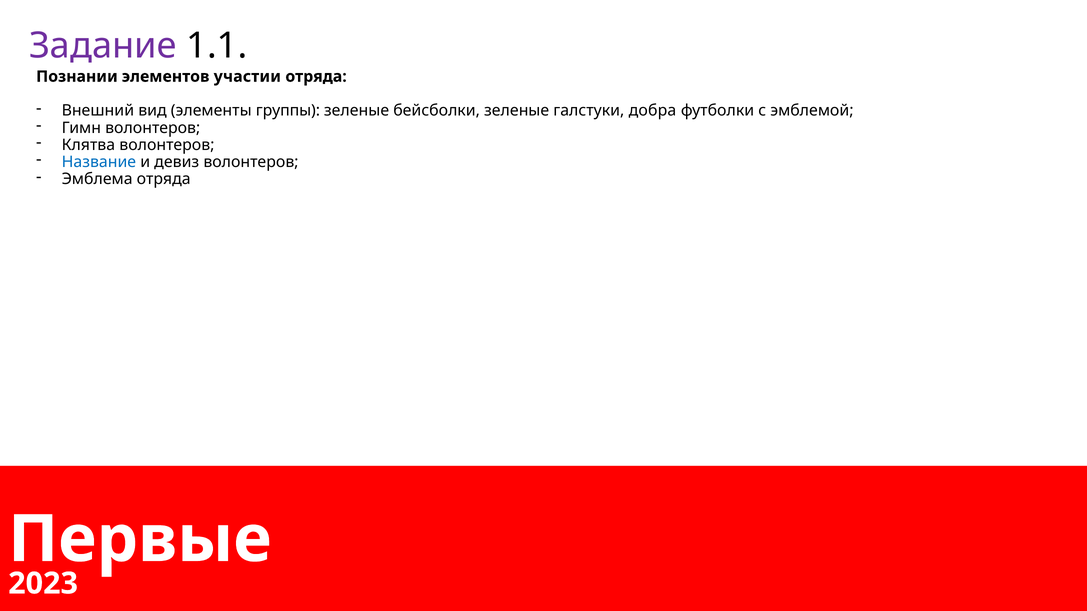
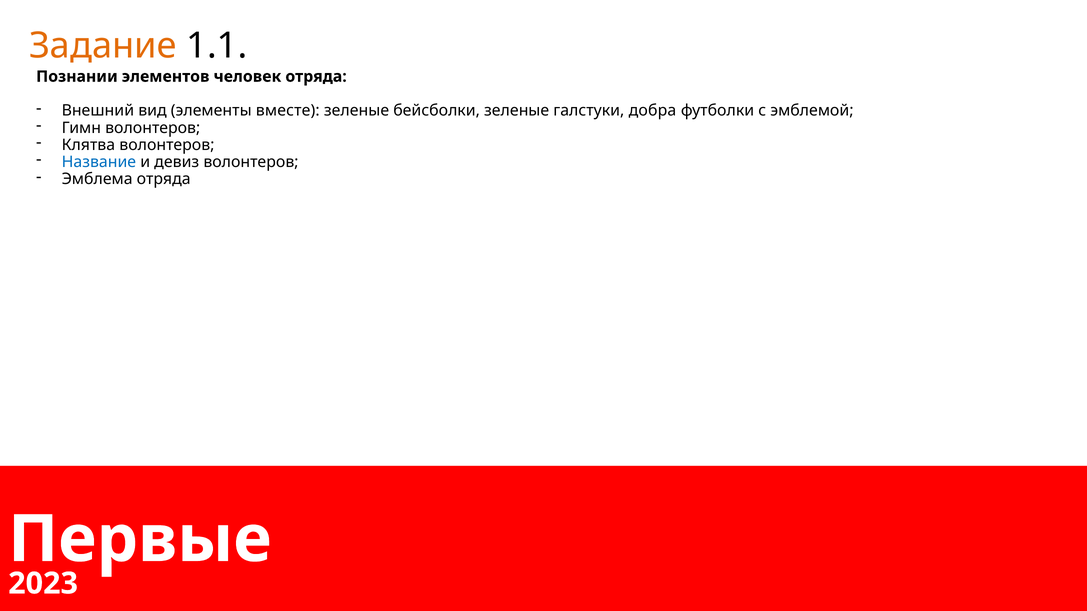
Задание colour: purple -> orange (103, 46)
участии: участии -> человек (247, 77)
группы: группы -> вместе (288, 111)
